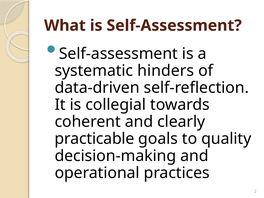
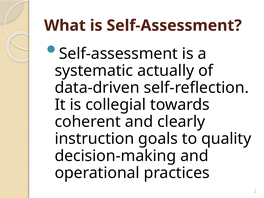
hinders: hinders -> actually (166, 71)
practicable: practicable -> instruction (94, 139)
